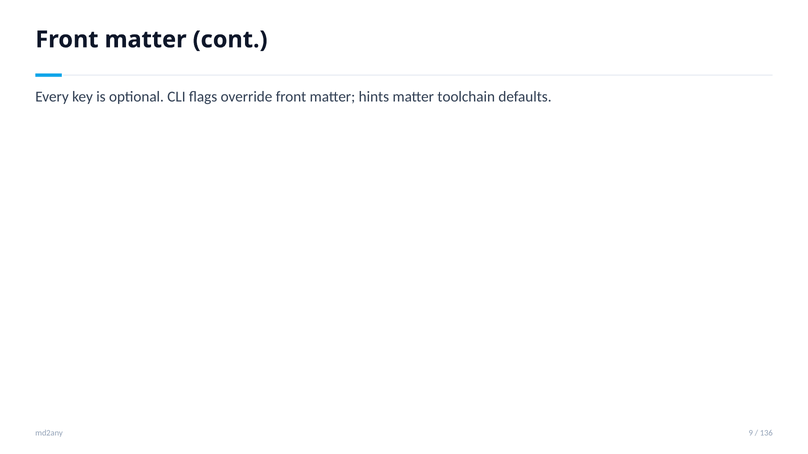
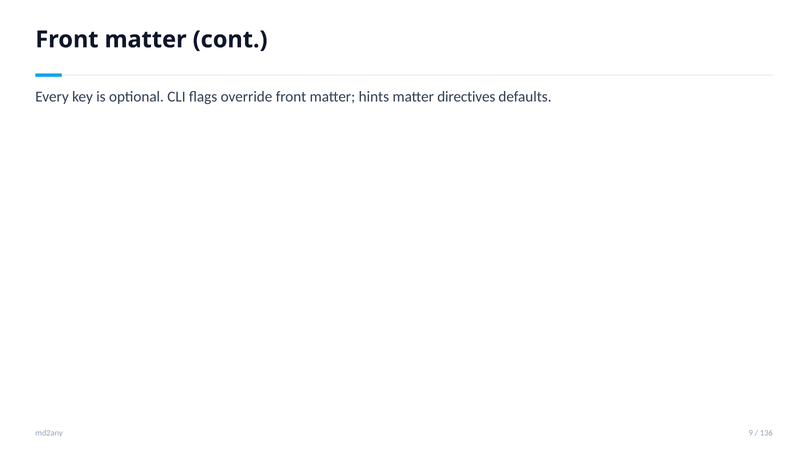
toolchain: toolchain -> directives (466, 97)
